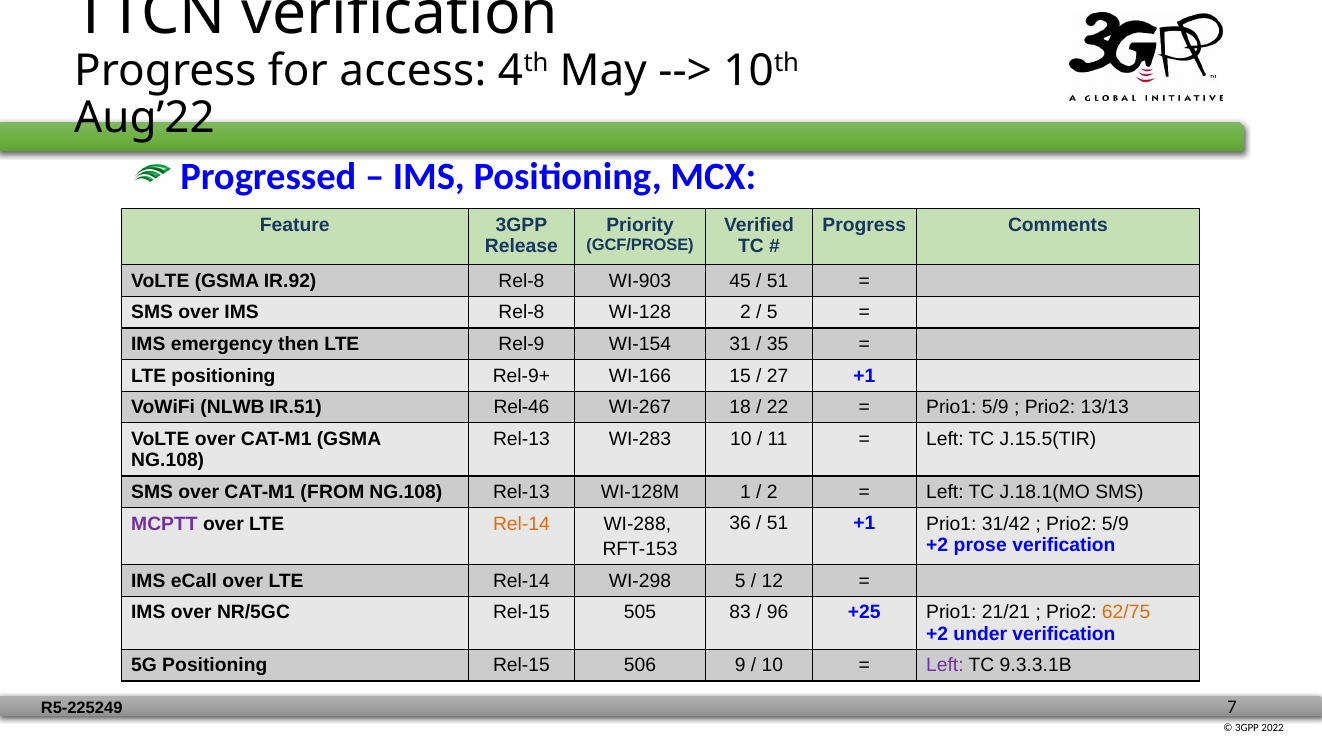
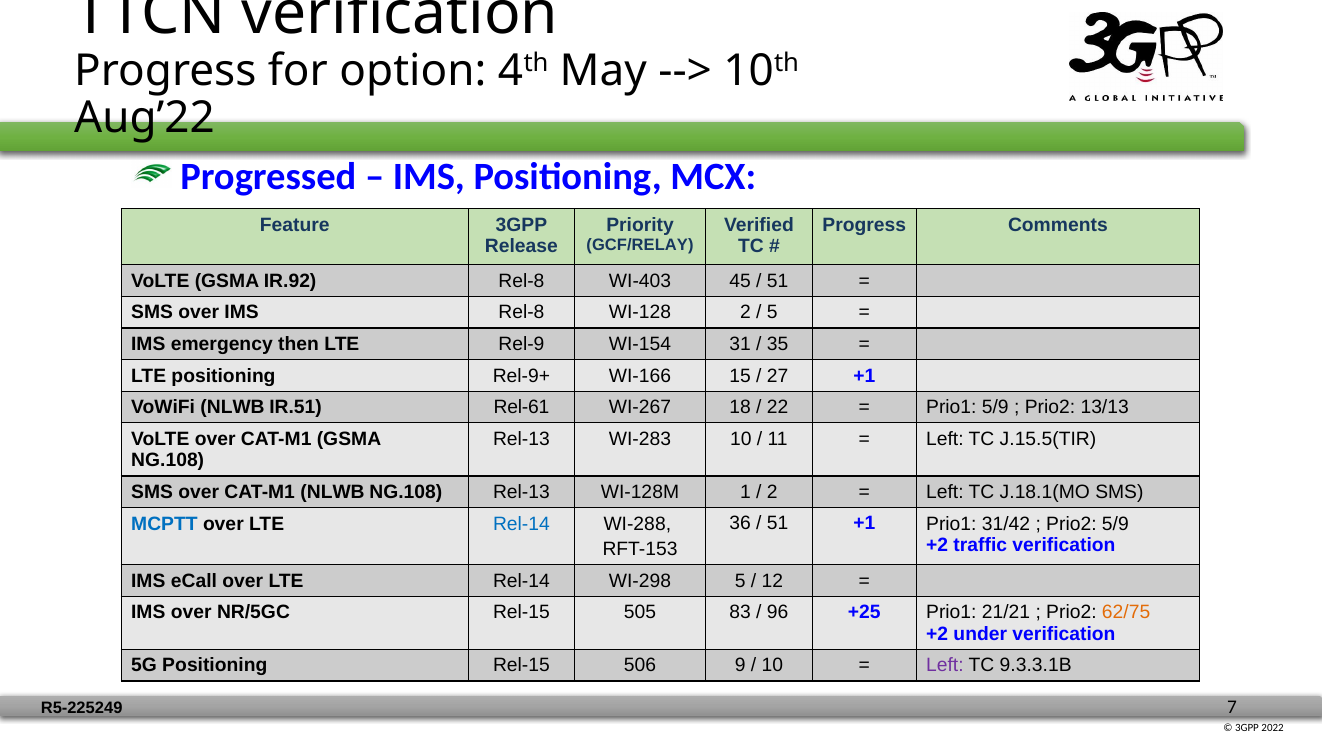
access: access -> option (413, 71)
GCF/PROSE: GCF/PROSE -> GCF/RELAY (640, 245)
WI-903: WI-903 -> WI-403 (640, 281)
Rel-46: Rel-46 -> Rel-61 (522, 407)
CAT-M1 FROM: FROM -> NLWB (333, 492)
MCPTT colour: purple -> blue (164, 523)
Rel-14 colour: orange -> blue (521, 523)
prose: prose -> traffic (980, 545)
